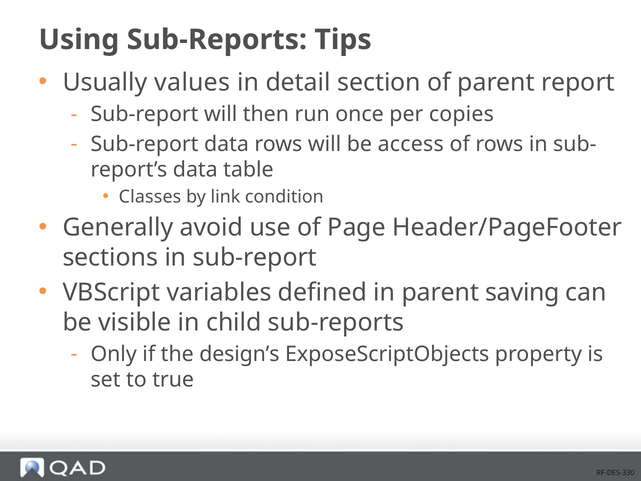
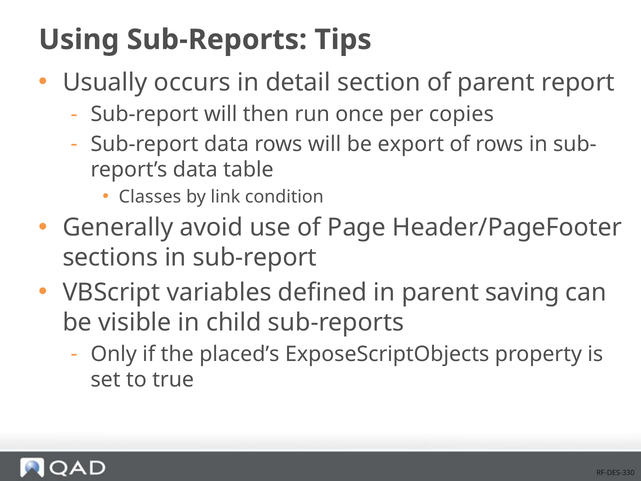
values: values -> occurs (192, 82)
access: access -> export (411, 144)
design’s: design’s -> placed’s (239, 354)
